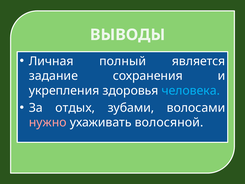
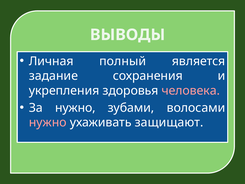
человека colour: light blue -> pink (191, 91)
За отдых: отдых -> нужно (75, 108)
волосяной: волосяной -> защищают (169, 122)
